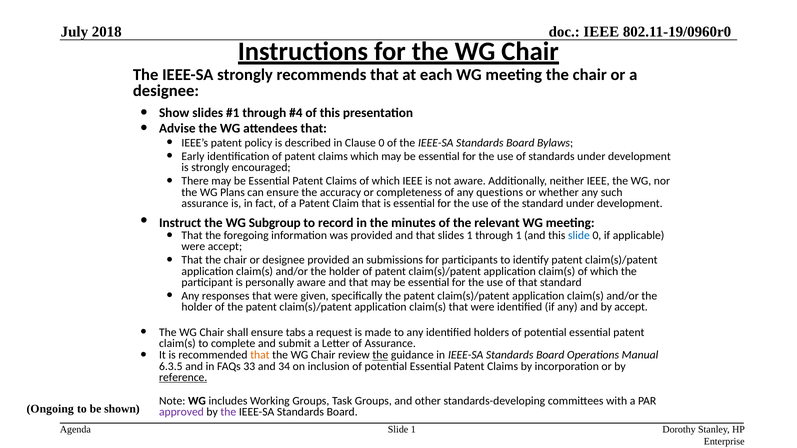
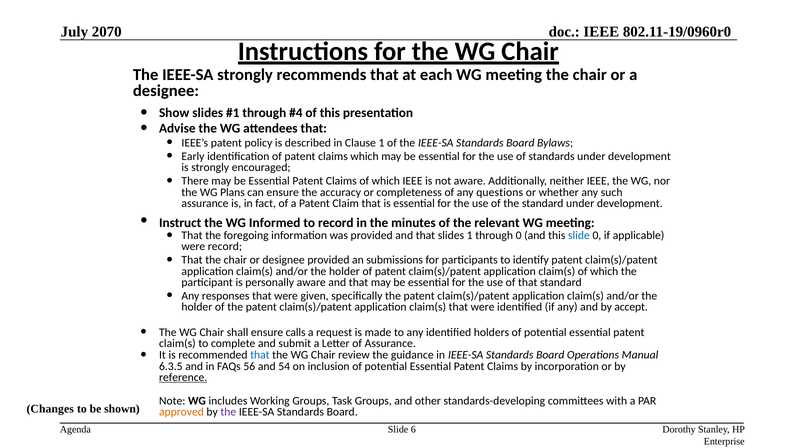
2018: 2018 -> 2070 (107, 32)
Clause 0: 0 -> 1 (381, 143)
Subgroup: Subgroup -> Informed (275, 223)
through 1: 1 -> 0 (519, 236)
were accept: accept -> record (225, 247)
tabs: tabs -> calls (296, 332)
that colour: orange -> blue (260, 355)
the underline: present -> none (380, 355)
33: 33 -> 56 (249, 367)
34: 34 -> 54 (284, 367)
Ongoing: Ongoing -> Changes (50, 409)
approved colour: purple -> orange (181, 412)
Slide 1: 1 -> 6 (413, 430)
